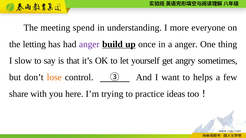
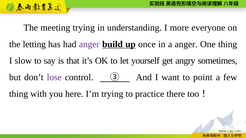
meeting spend: spend -> trying (84, 28)
lose colour: orange -> purple (54, 78)
helps: helps -> point (203, 78)
share: share -> thing (19, 94)
ideas: ideas -> there (176, 94)
